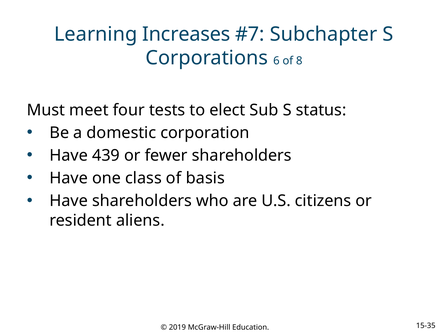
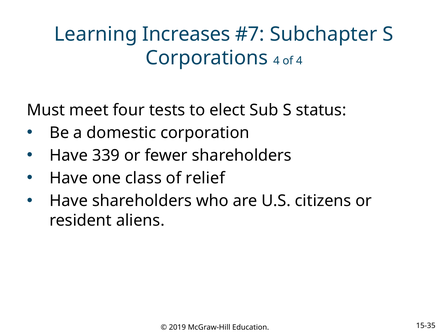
Corporations 6: 6 -> 4 (276, 61)
of 8: 8 -> 4 (299, 61)
439: 439 -> 339 (106, 156)
basis: basis -> relief (205, 178)
